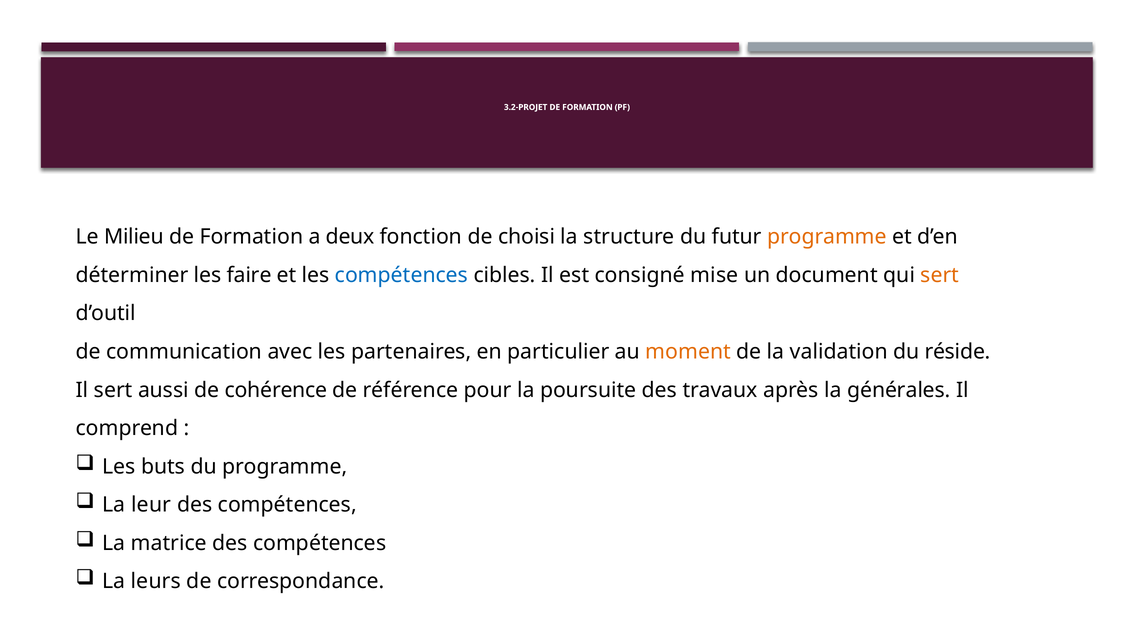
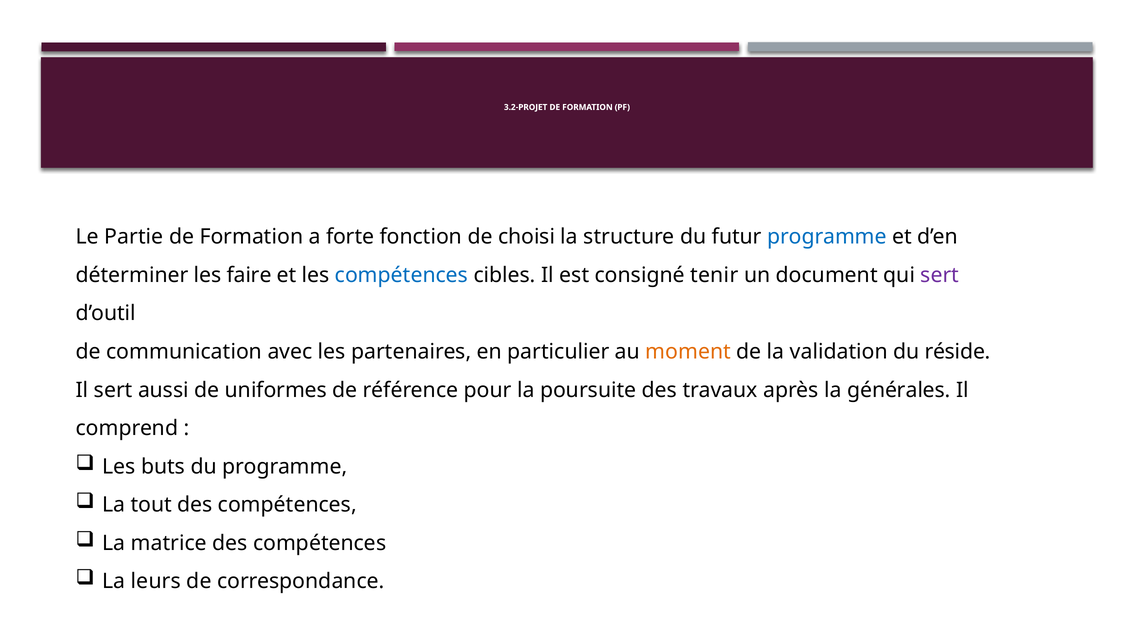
Milieu: Milieu -> Partie (134, 237)
deux: deux -> forte (350, 237)
programme colour: orange -> blue (827, 237)
mise: mise -> tenir (714, 275)
sert colour: orange -> purple (940, 275)
cohérence: cohérence -> uniformes (276, 390)
leur: leur -> tout (151, 505)
